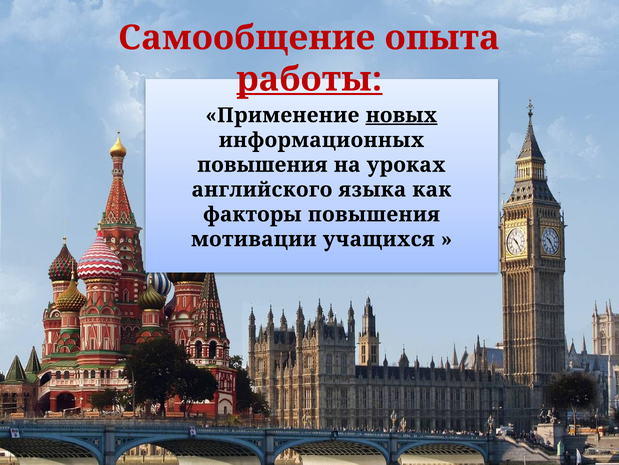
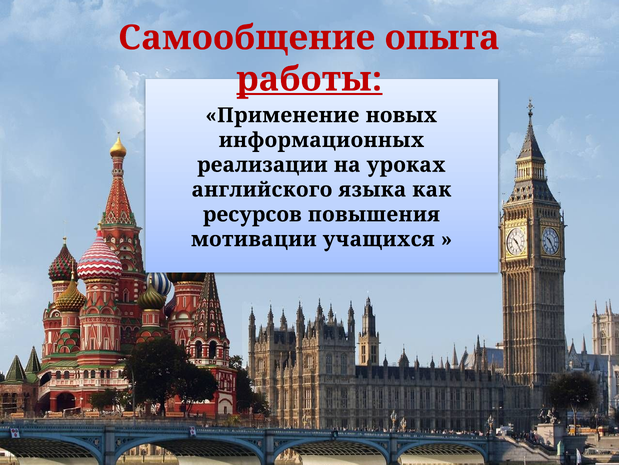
новых underline: present -> none (401, 115)
повышения: повышения -> реализации (262, 165)
факторы: факторы -> ресурсов (252, 214)
